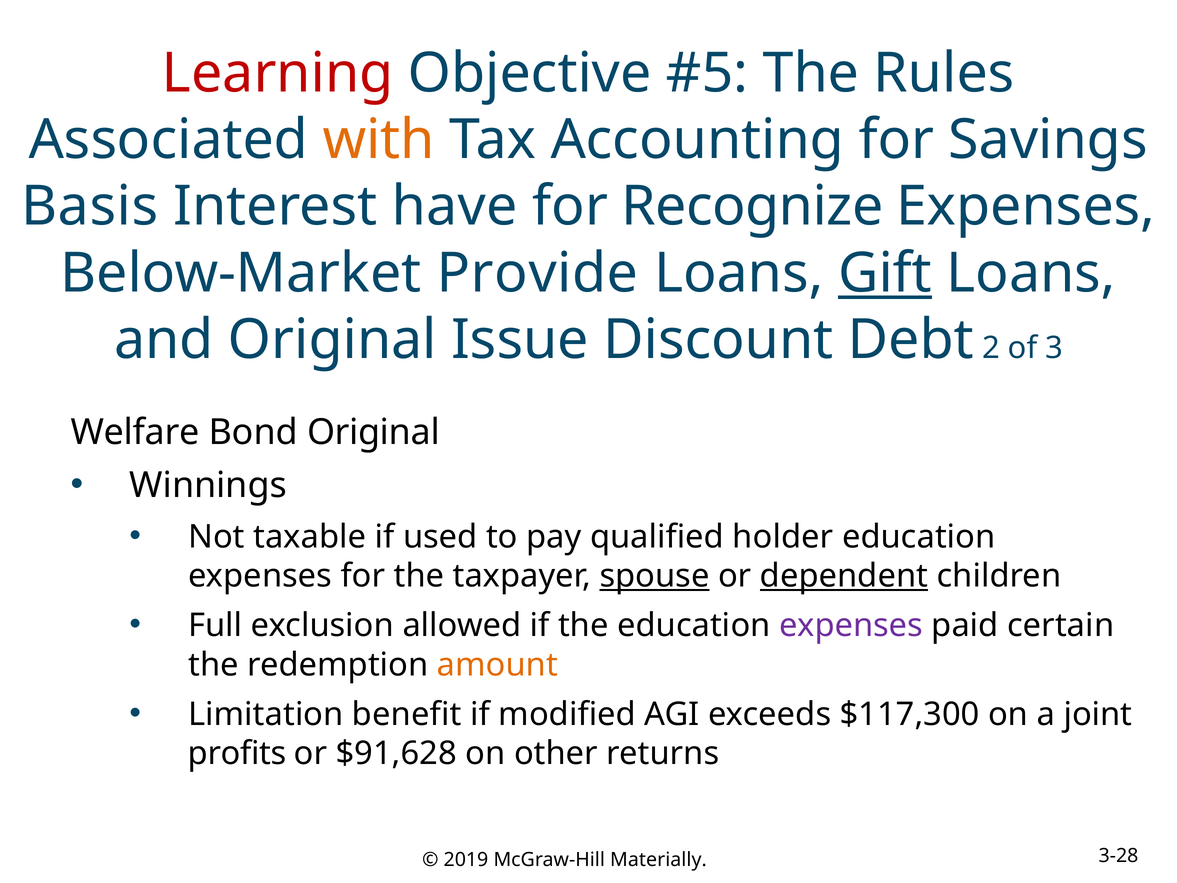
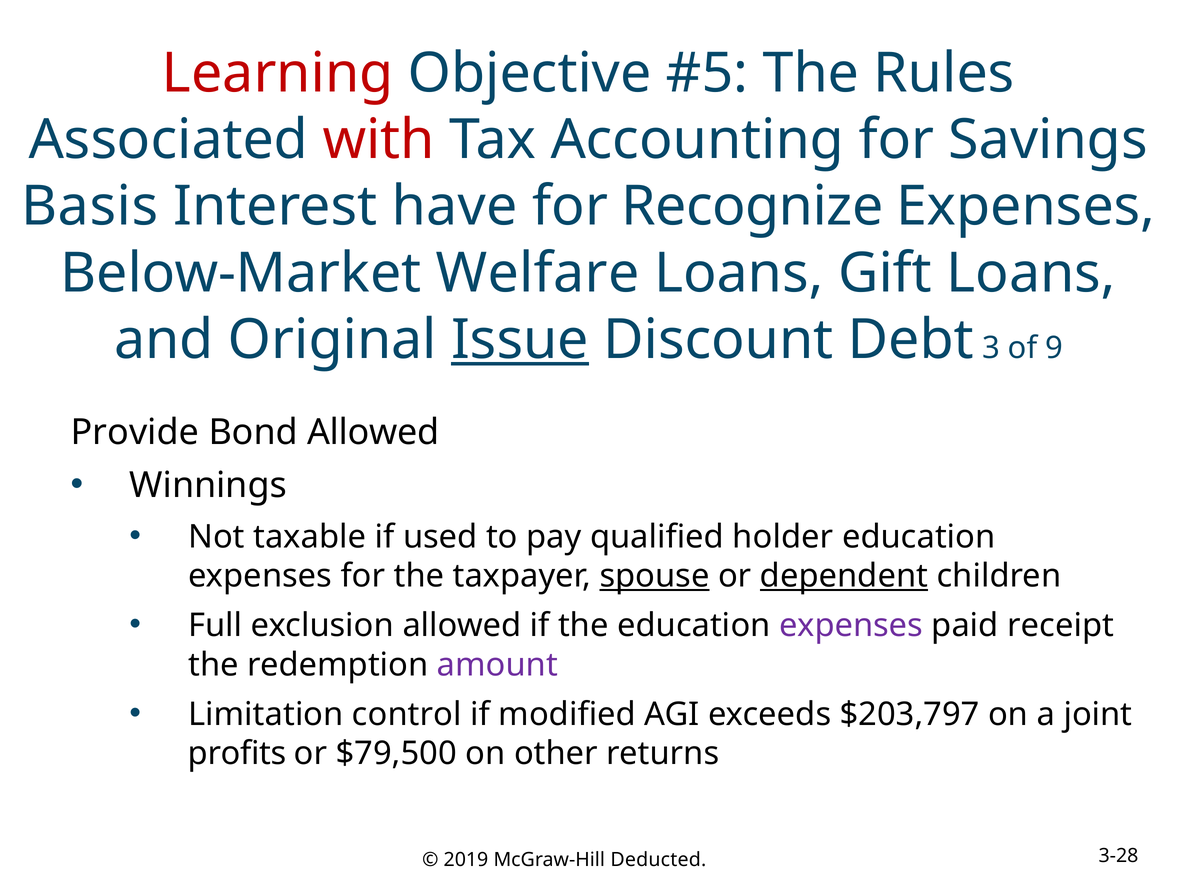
with colour: orange -> red (379, 140)
Provide: Provide -> Welfare (538, 273)
Gift underline: present -> none (885, 273)
Issue underline: none -> present (520, 340)
2: 2 -> 3 (991, 348)
3: 3 -> 9 (1054, 348)
Welfare: Welfare -> Provide (135, 432)
Bond Original: Original -> Allowed (373, 432)
certain: certain -> receipt (1061, 625)
amount colour: orange -> purple (497, 665)
benefit: benefit -> control (407, 714)
$117,300: $117,300 -> $203,797 (910, 714)
$91,628: $91,628 -> $79,500 (396, 753)
Materially: Materially -> Deducted (658, 860)
